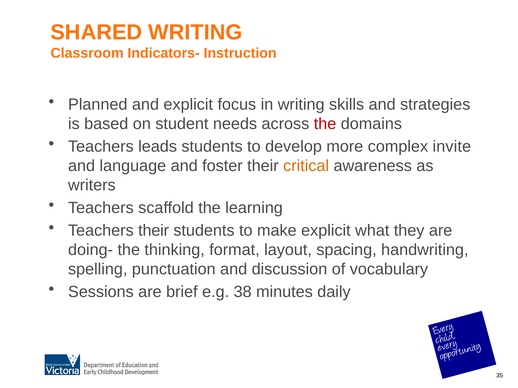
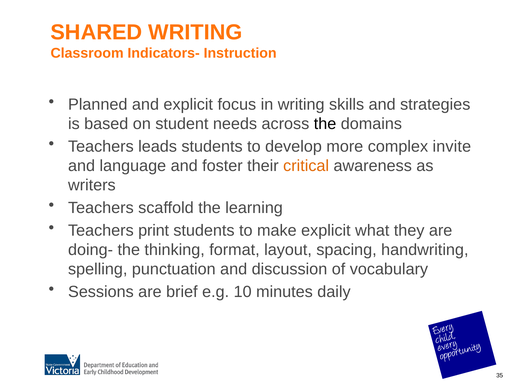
the colour: red -> black (325, 124)
Teachers their: their -> print (154, 231)
38: 38 -> 10 (243, 292)
